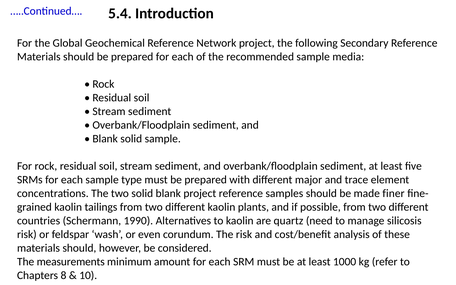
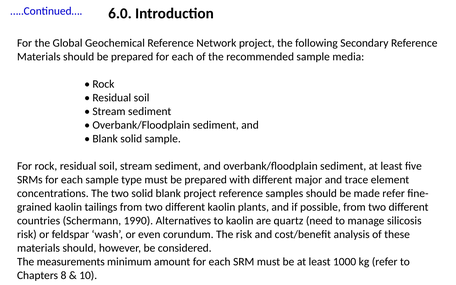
5.4: 5.4 -> 6.0 (120, 14)
made finer: finer -> refer (394, 193)
